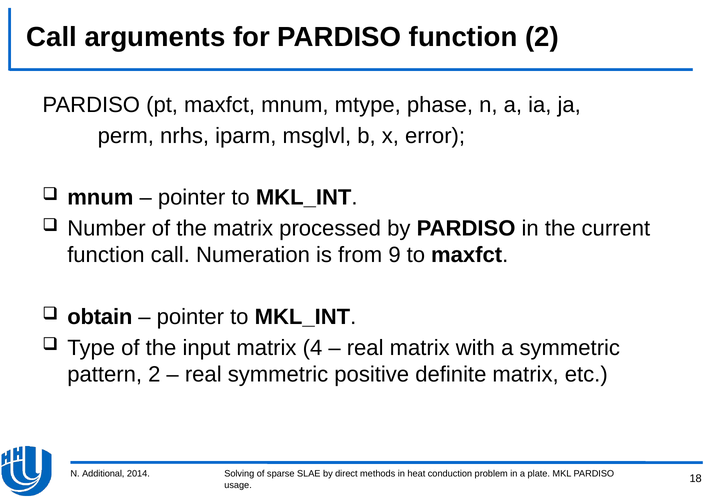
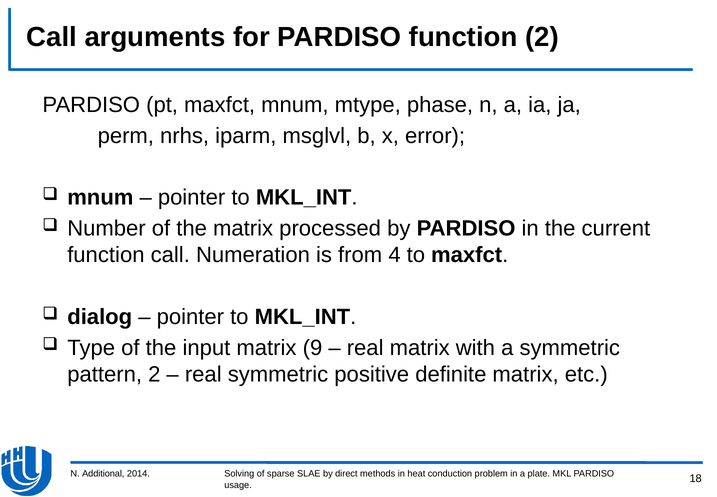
9: 9 -> 4 (395, 255)
obtain: obtain -> dialog (100, 316)
4: 4 -> 9 (312, 347)
